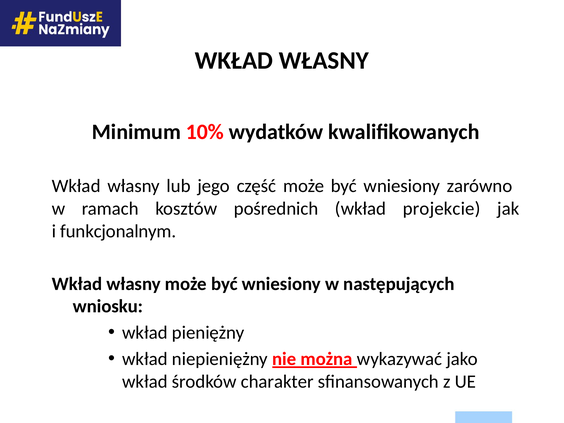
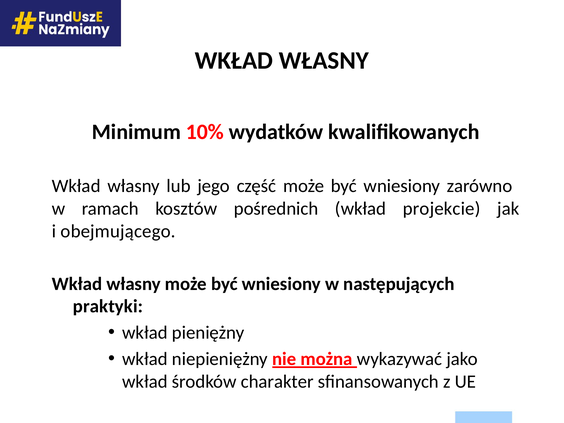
funkcjonalnym: funkcjonalnym -> obejmującego (118, 231)
wniosku: wniosku -> praktyki (108, 306)
